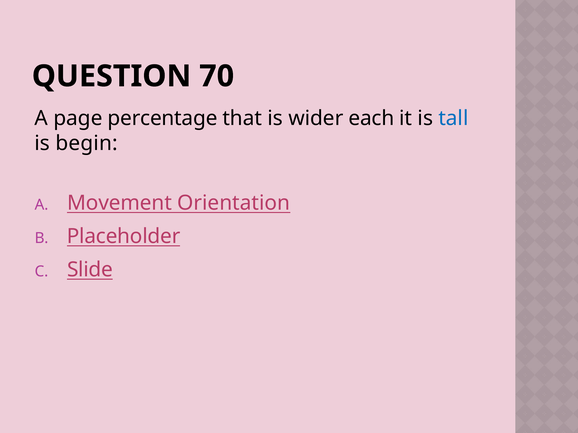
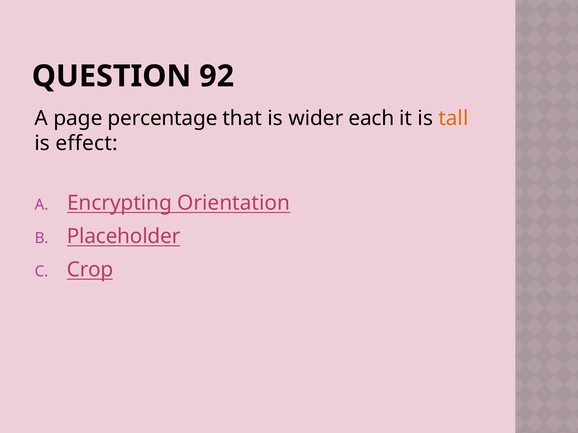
70: 70 -> 92 (217, 76)
tall colour: blue -> orange (453, 119)
begin: begin -> effect (87, 144)
Movement: Movement -> Encrypting (119, 203)
Slide: Slide -> Crop (90, 270)
